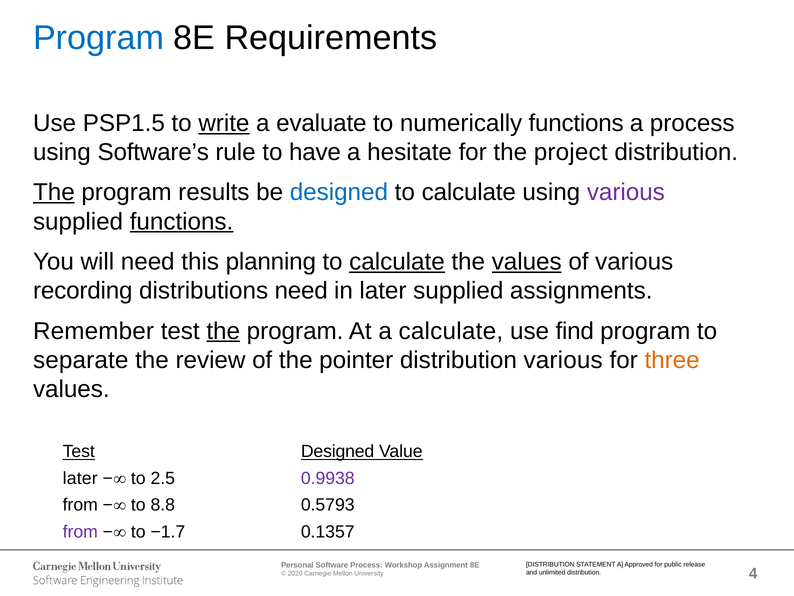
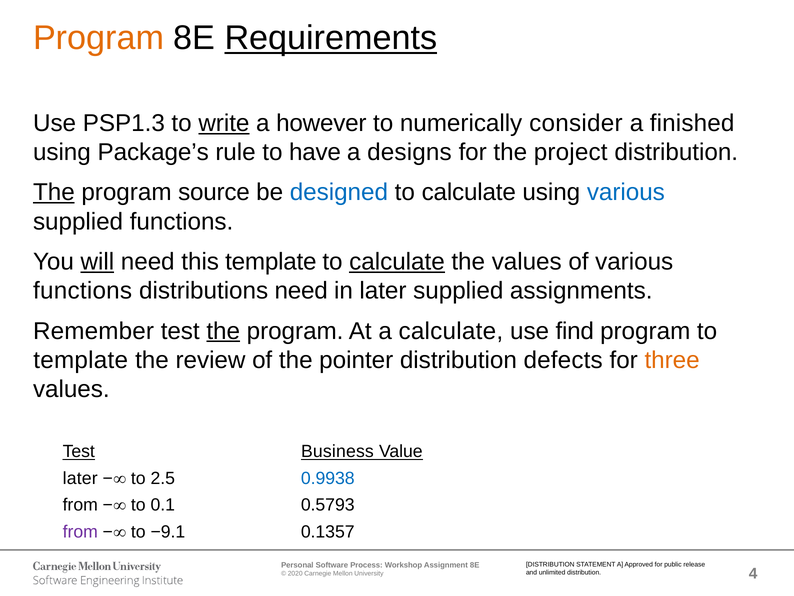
Program colour: blue -> orange (99, 38)
Requirements underline: none -> present (331, 38)
PSP1.5: PSP1.5 -> PSP1.3 (124, 123)
evaluate: evaluate -> however (321, 123)
numerically functions: functions -> consider (576, 123)
a process: process -> finished (692, 123)
Software’s: Software’s -> Package’s (153, 152)
hesitate: hesitate -> designs (409, 152)
results: results -> source (214, 192)
various colour: purple -> blue (626, 192)
functions underline: present -> none (182, 221)
will underline: none -> present (97, 261)
this planning: planning -> template (271, 261)
values underline: present -> none (527, 261)
recording: recording -> functions (83, 291)
separate: separate -> template (81, 360)
distribution various: various -> defects (563, 360)
Test Designed: Designed -> Business (337, 451)
0.9938 colour: purple -> blue (328, 478)
8.8: 8.8 -> 0.1 (163, 505)
−1.7: −1.7 -> −9.1 (168, 531)
